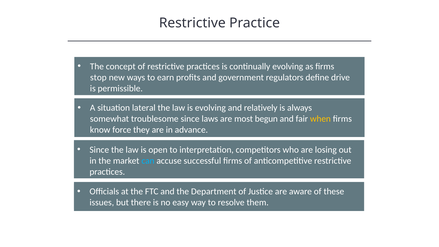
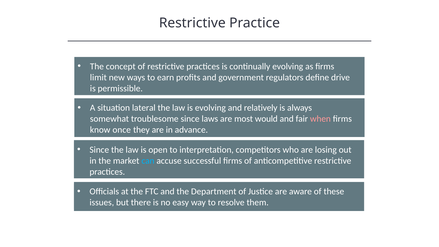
stop: stop -> limit (98, 77)
begun: begun -> would (266, 119)
when colour: yellow -> pink (320, 119)
force: force -> once (122, 130)
